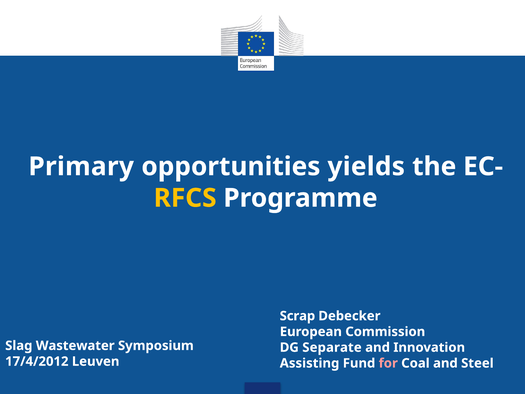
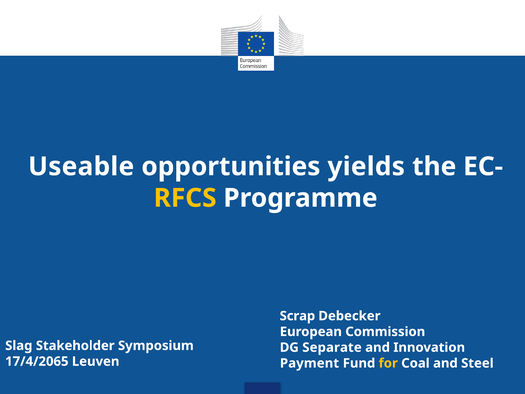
Primary: Primary -> Useable (81, 166)
Wastewater: Wastewater -> Stakeholder (75, 345)
17/4/2012: 17/4/2012 -> 17/4/2065 (37, 361)
Assisting: Assisting -> Payment (309, 363)
for colour: pink -> yellow (388, 363)
